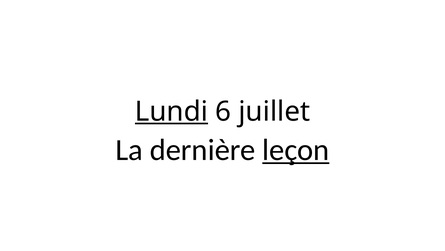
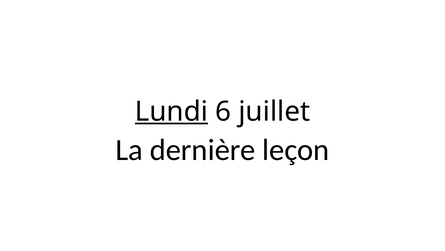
leçon underline: present -> none (296, 149)
